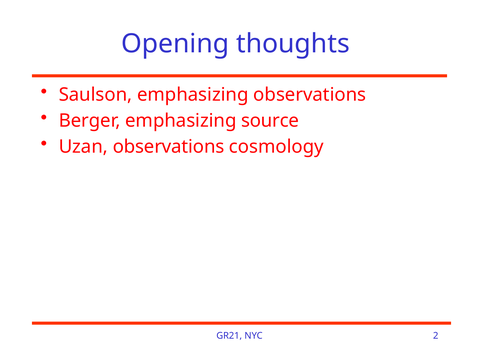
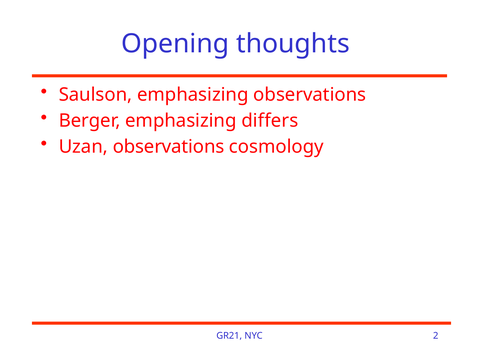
source: source -> differs (270, 121)
